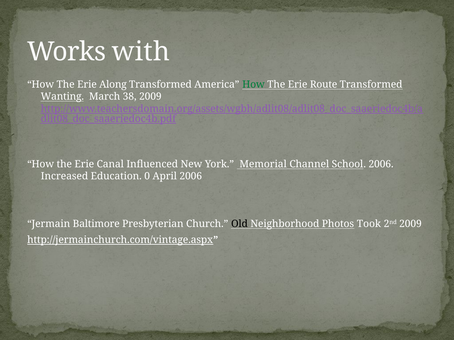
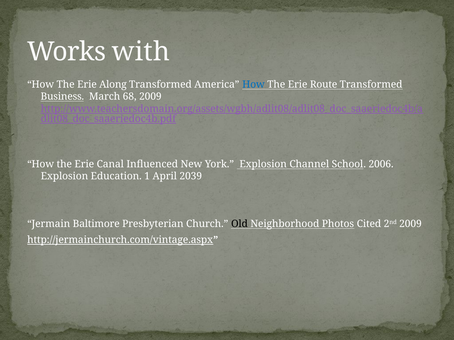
How colour: green -> blue (254, 85)
Wanting: Wanting -> Business (62, 97)
38: 38 -> 68 (130, 97)
York Memorial: Memorial -> Explosion (263, 164)
Increased: Increased -> Explosion (64, 177)
0: 0 -> 1 (147, 177)
April 2006: 2006 -> 2039 (191, 177)
Took: Took -> Cited (369, 224)
